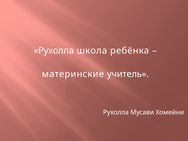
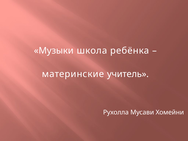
Рухолла: Рухолла -> Музыки (54, 51)
